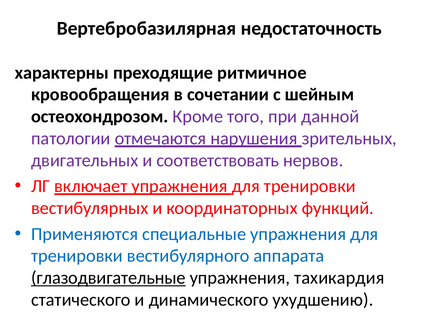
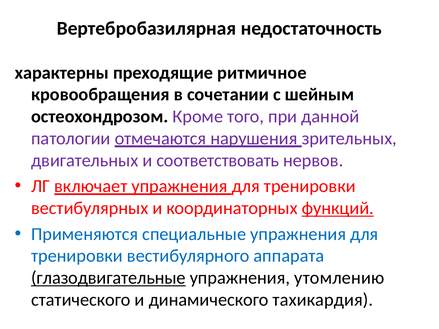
функций underline: none -> present (338, 208)
тахикардия: тахикардия -> утомлению (339, 278)
ухудшению: ухудшению -> тахикардия (323, 300)
